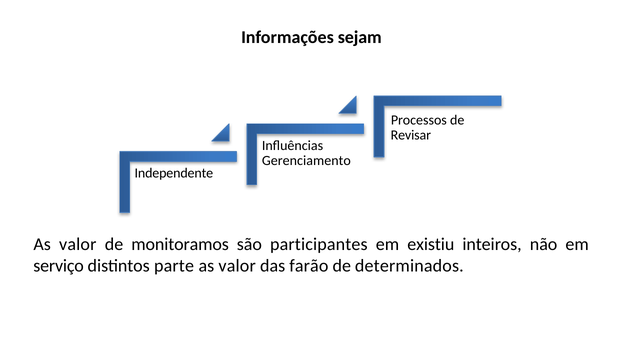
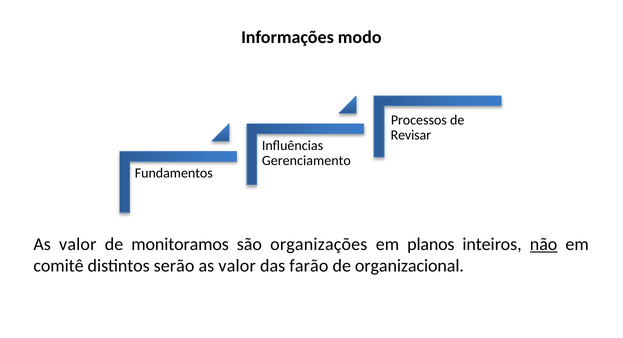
sejam: sejam -> modo (360, 37)
Independente: Independente -> Fundamentos (174, 173)
participantes: participantes -> organizações (319, 244)
existiu: existiu -> planos (431, 244)
não underline: none -> present (544, 244)
serviço: serviço -> comitê (59, 266)
parte: parte -> serão (174, 266)
determinados: determinados -> organizacional (409, 266)
